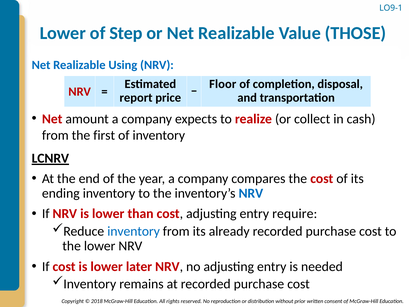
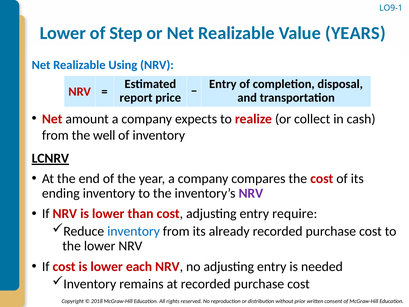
THOSE: THOSE -> YEARS (355, 33)
Floor: Floor -> Entry (223, 84)
first: first -> well (104, 135)
NRV colour: blue -> purple (251, 193)
later: later -> each (139, 266)
